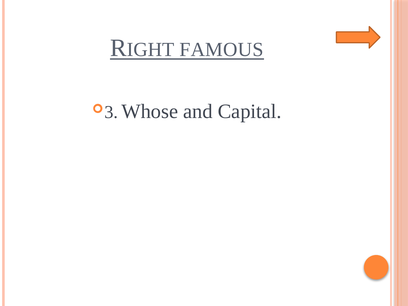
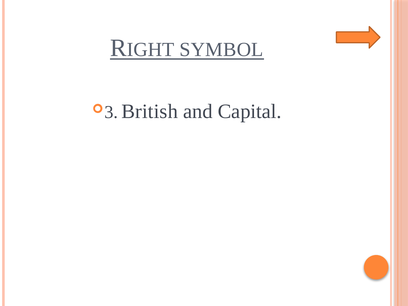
FAMOUS: FAMOUS -> SYMBOL (221, 50)
Whose: Whose -> British (150, 112)
